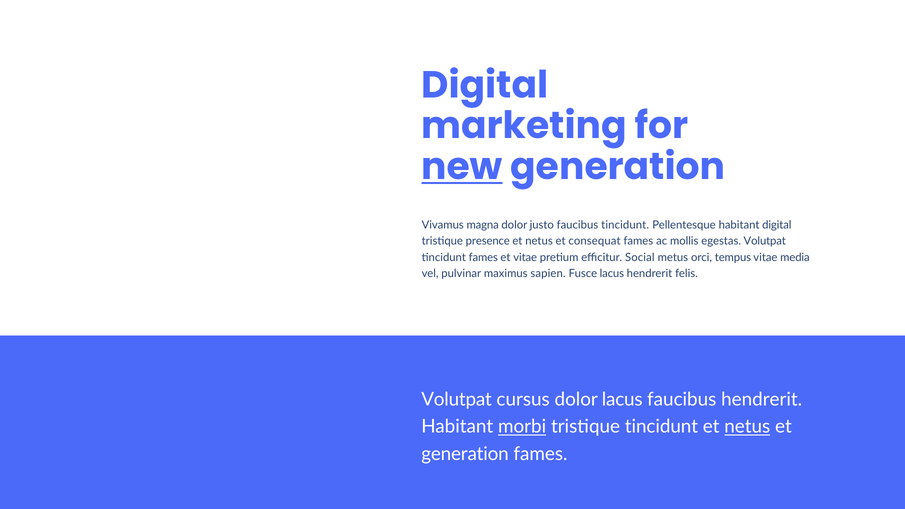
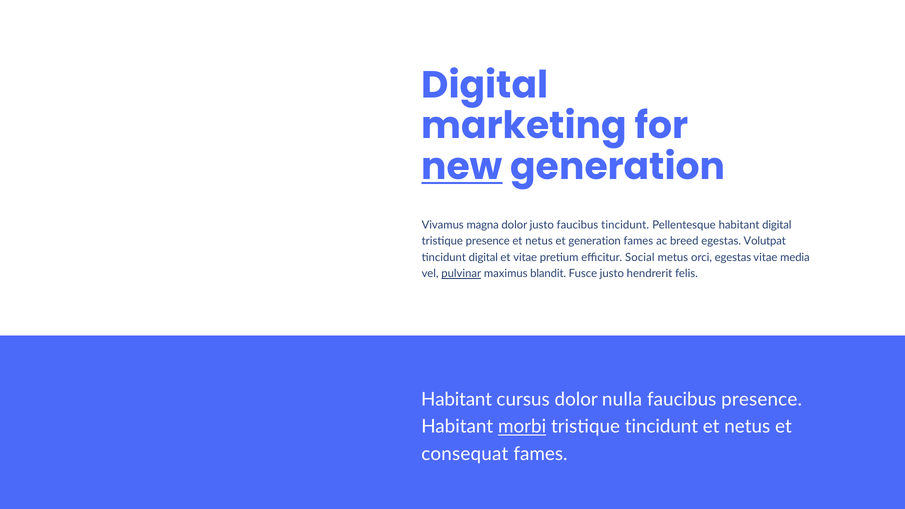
et consequat: consequat -> generation (595, 241)
mollis: mollis -> breed (684, 241)
tincidunt fames: fames -> digital (483, 257)
orci tempus: tempus -> egestas (733, 257)
pulvinar underline: none -> present (461, 274)
sapien: sapien -> blandit (548, 274)
Fusce lacus: lacus -> justo (612, 274)
Volutpat: Volutpat -> Habitant (457, 400)
dolor lacus: lacus -> nulla (622, 400)
faucibus hendrerit: hendrerit -> presence (762, 400)
netus underline: present -> none (747, 427)
generation: generation -> consequat (465, 454)
